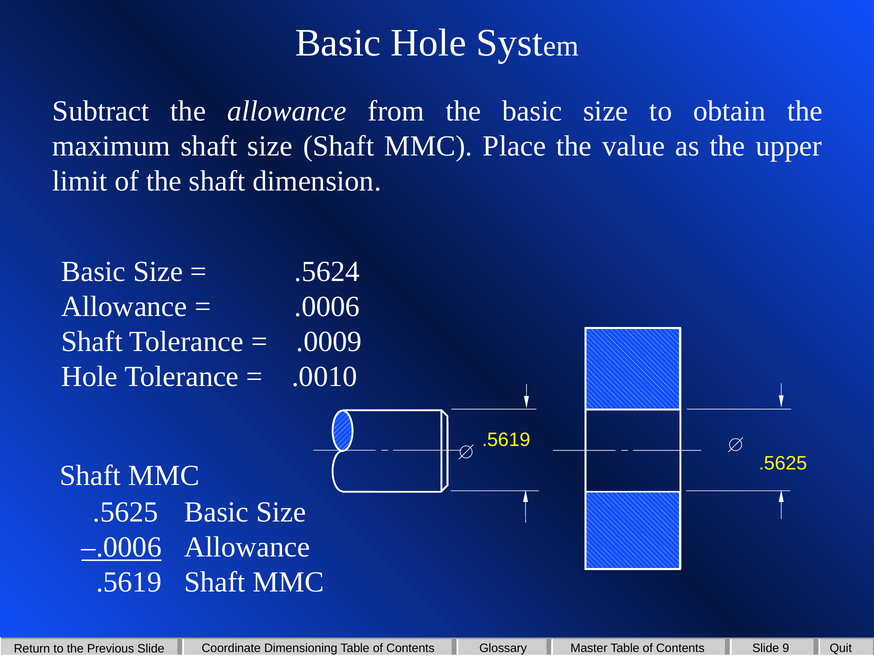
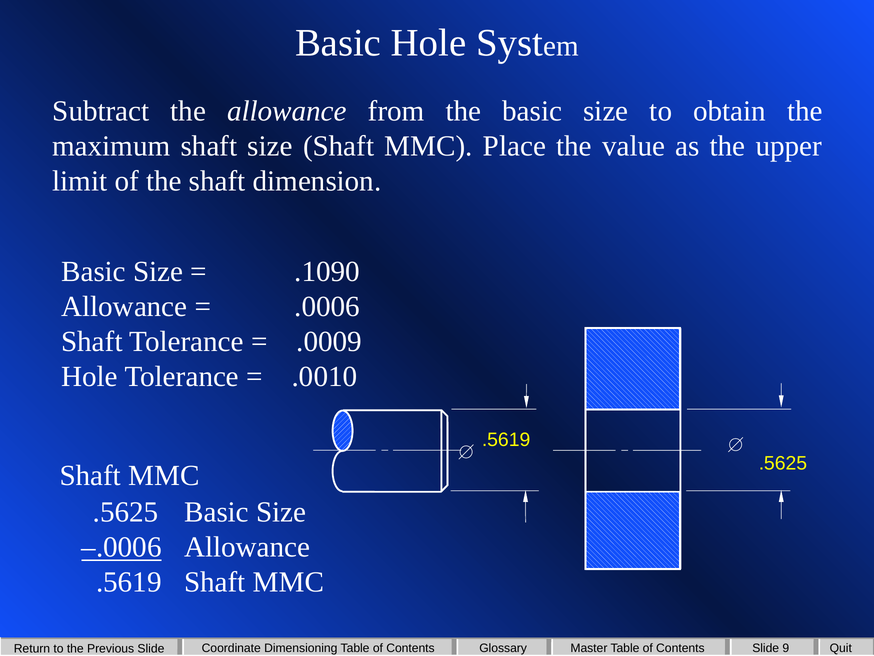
.5624: .5624 -> .1090 (327, 271)
